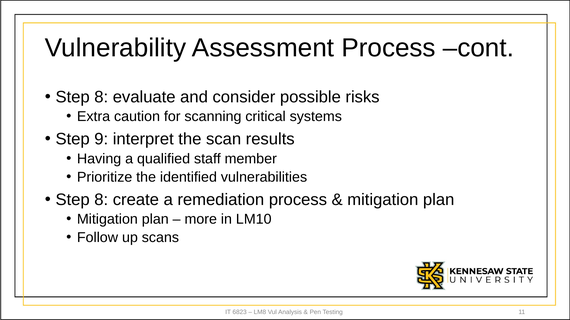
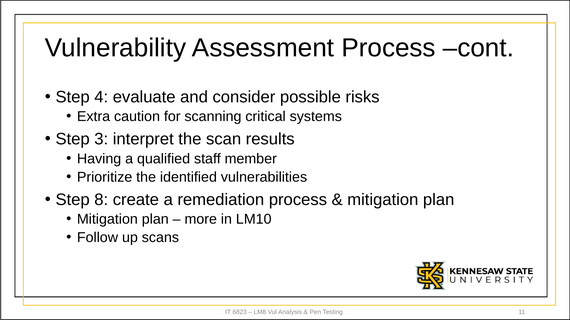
8: 8 -> 4 (101, 97)
9: 9 -> 3 (101, 139)
